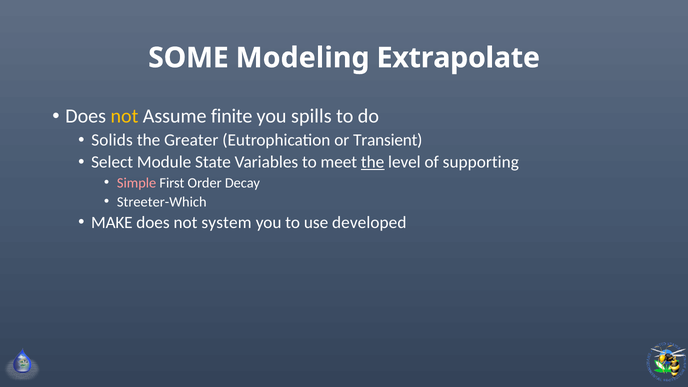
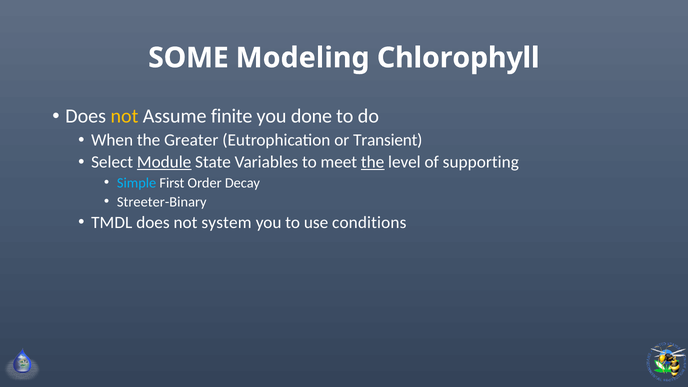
Extrapolate: Extrapolate -> Chlorophyll (458, 58)
spills: spills -> done (311, 116)
Solids: Solids -> When (112, 140)
Module underline: none -> present (164, 162)
Simple colour: pink -> light blue (137, 183)
Streeter-Which: Streeter-Which -> Streeter-Binary (162, 202)
MAKE: MAKE -> TMDL (112, 222)
developed: developed -> conditions (369, 222)
